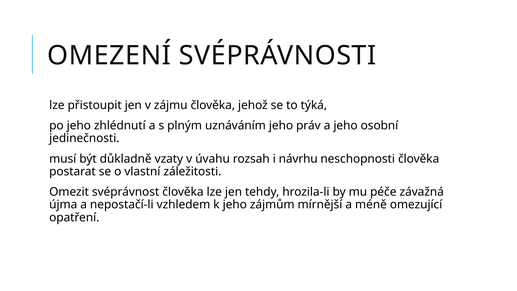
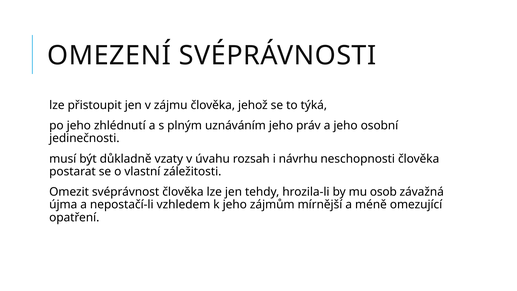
péče: péče -> osob (383, 192)
